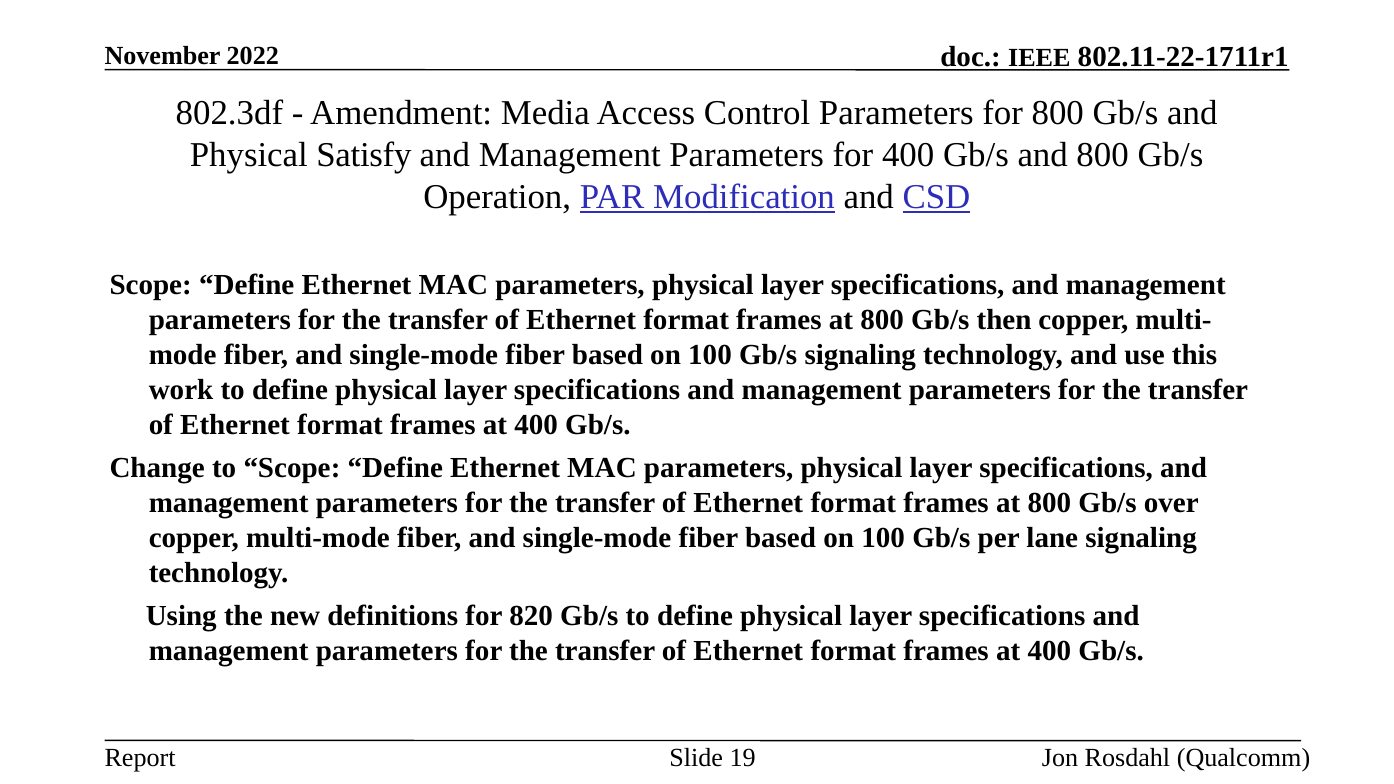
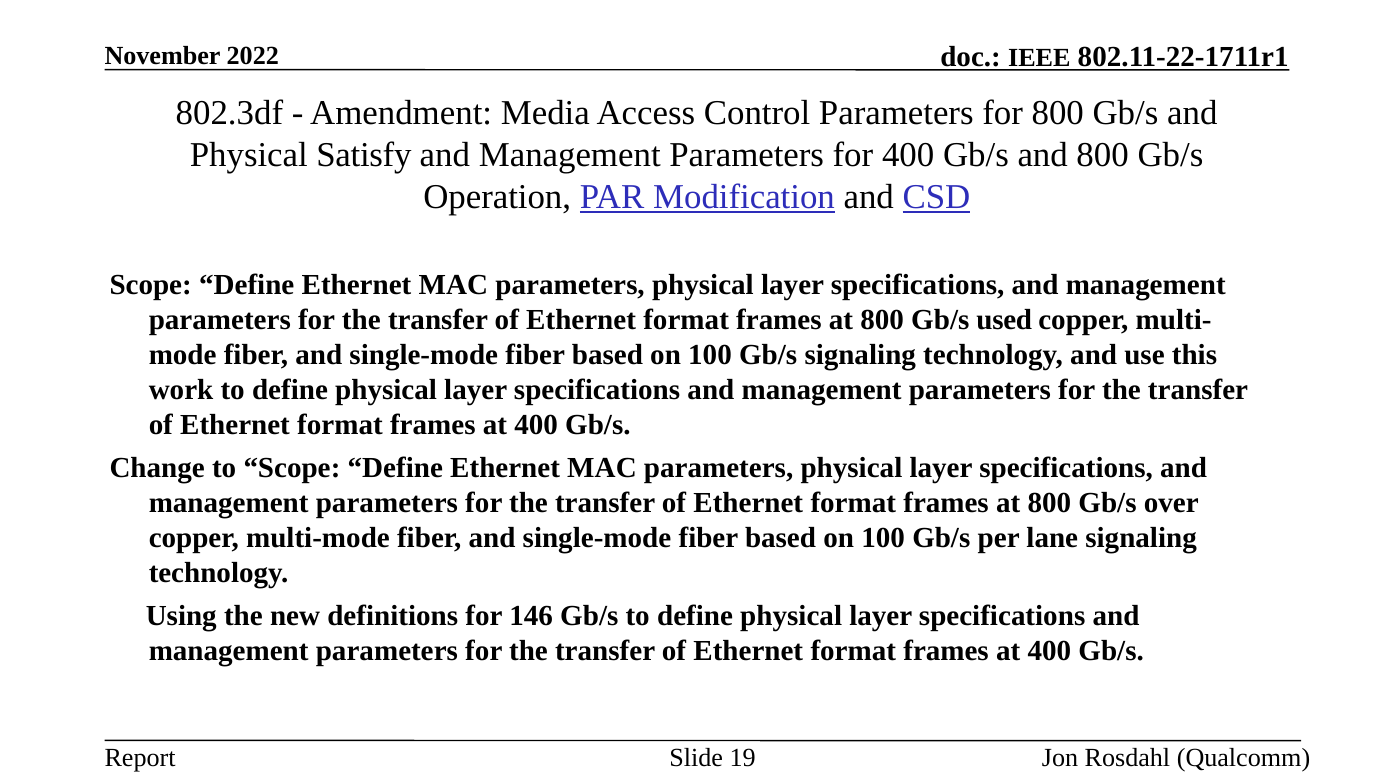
then: then -> used (1004, 320)
820: 820 -> 146 (531, 616)
